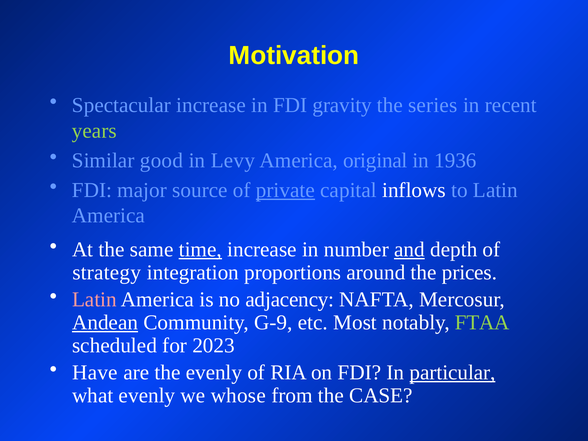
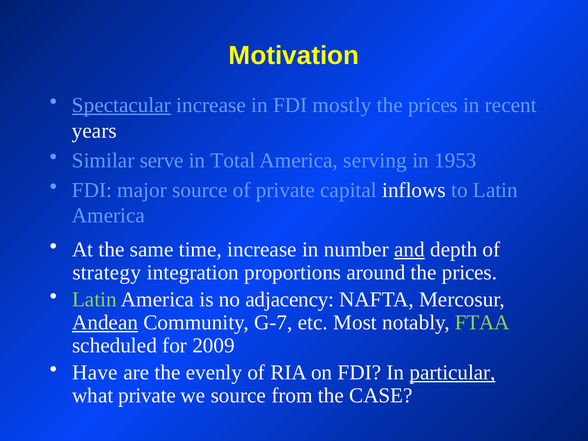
Spectacular underline: none -> present (121, 105)
gravity: gravity -> mostly (342, 105)
series: series -> prices (433, 105)
years colour: light green -> white (94, 131)
good: good -> serve (162, 160)
Levy: Levy -> Total (233, 160)
original: original -> serving (375, 160)
1936: 1936 -> 1953 (455, 160)
private underline: present -> none (285, 190)
time underline: present -> none (200, 249)
Latin colour: pink -> light green (94, 300)
G-9: G-9 -> G-7 (273, 322)
2023: 2023 -> 2009 (214, 345)
what evenly: evenly -> private (147, 395)
we whose: whose -> source (238, 395)
